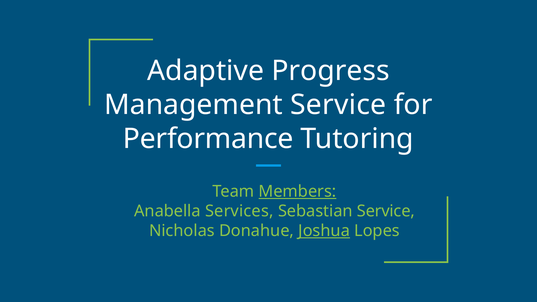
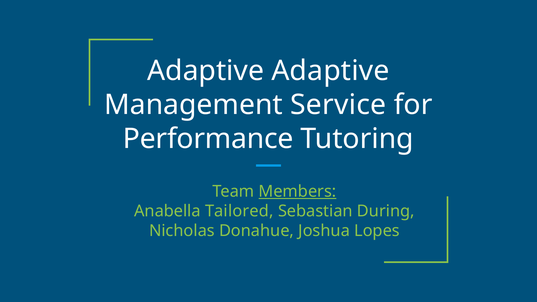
Adaptive Progress: Progress -> Adaptive (330, 71)
Services: Services -> Tailored (239, 211)
Sebastian Service: Service -> During (386, 211)
Joshua underline: present -> none (324, 231)
